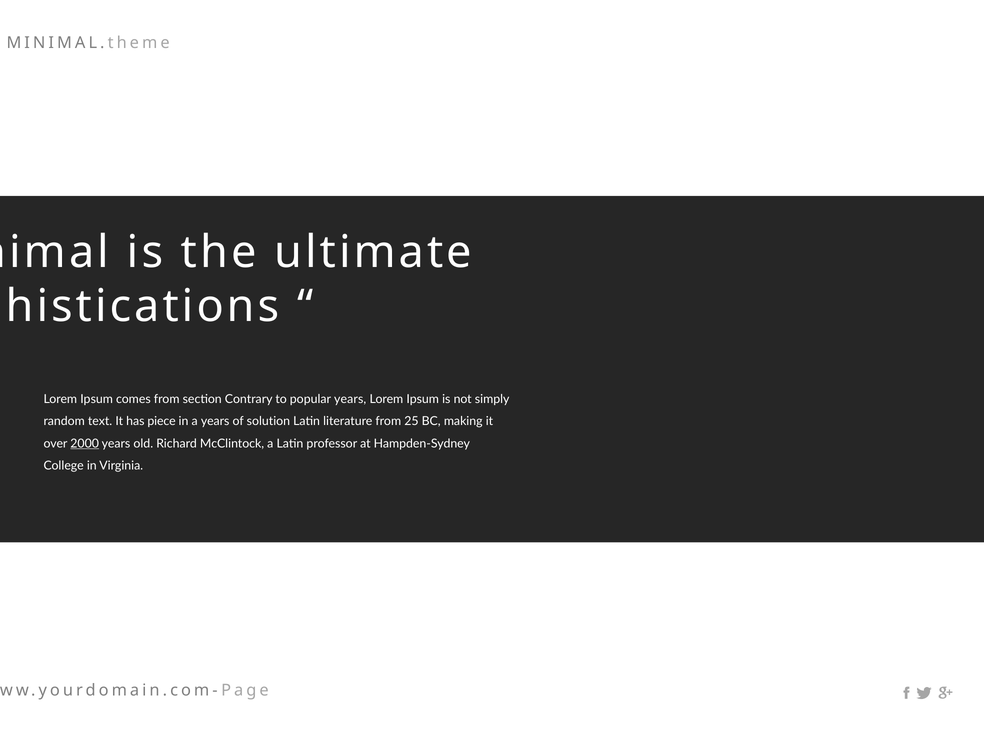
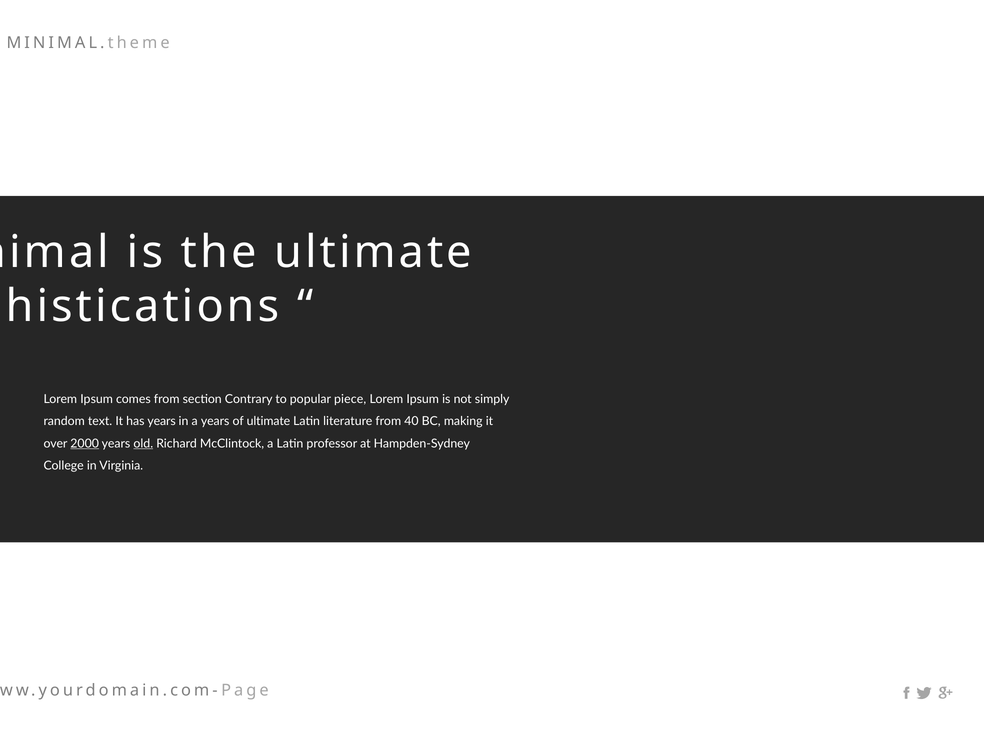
popular years: years -> piece (350, 399)
has piece: piece -> years (162, 421)
of solution: solution -> ultimate (268, 421)
25: 25 -> 40 (411, 421)
old underline: none -> present (143, 444)
